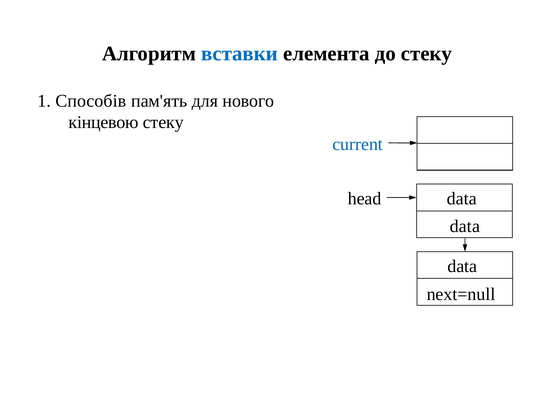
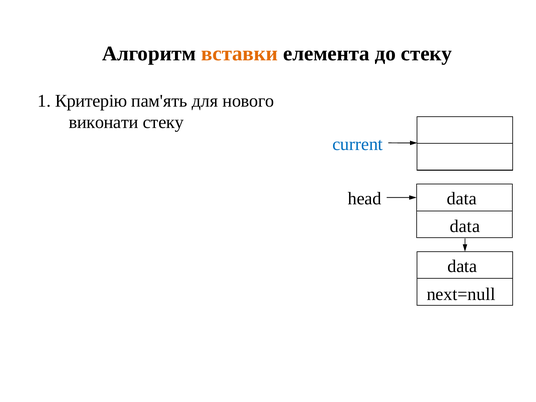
вставки colour: blue -> orange (240, 54)
Способів: Способів -> Критерію (91, 101)
кінцевою: кінцевою -> виконати (104, 122)
